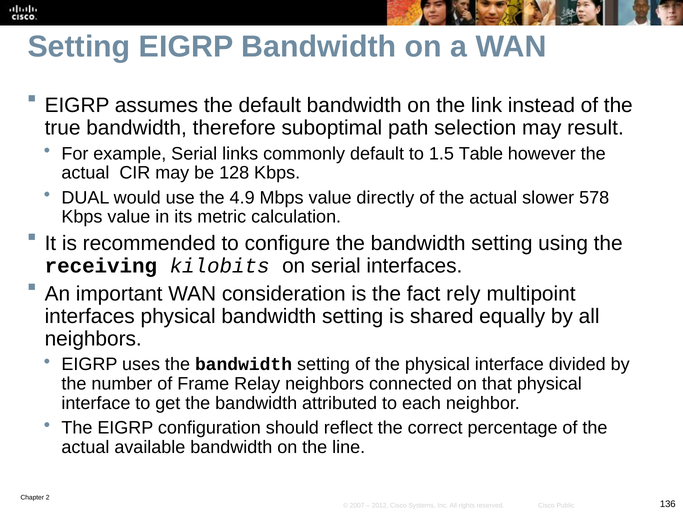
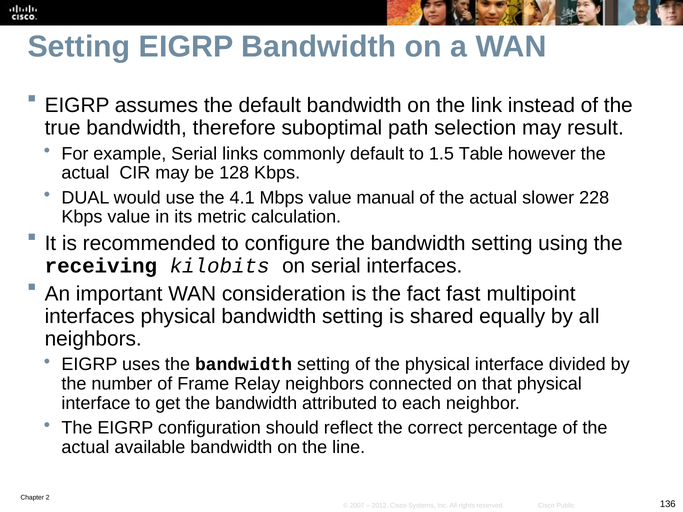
4.9: 4.9 -> 4.1 (242, 198)
directly: directly -> manual (386, 198)
578: 578 -> 228 (594, 198)
rely: rely -> fast (463, 294)
